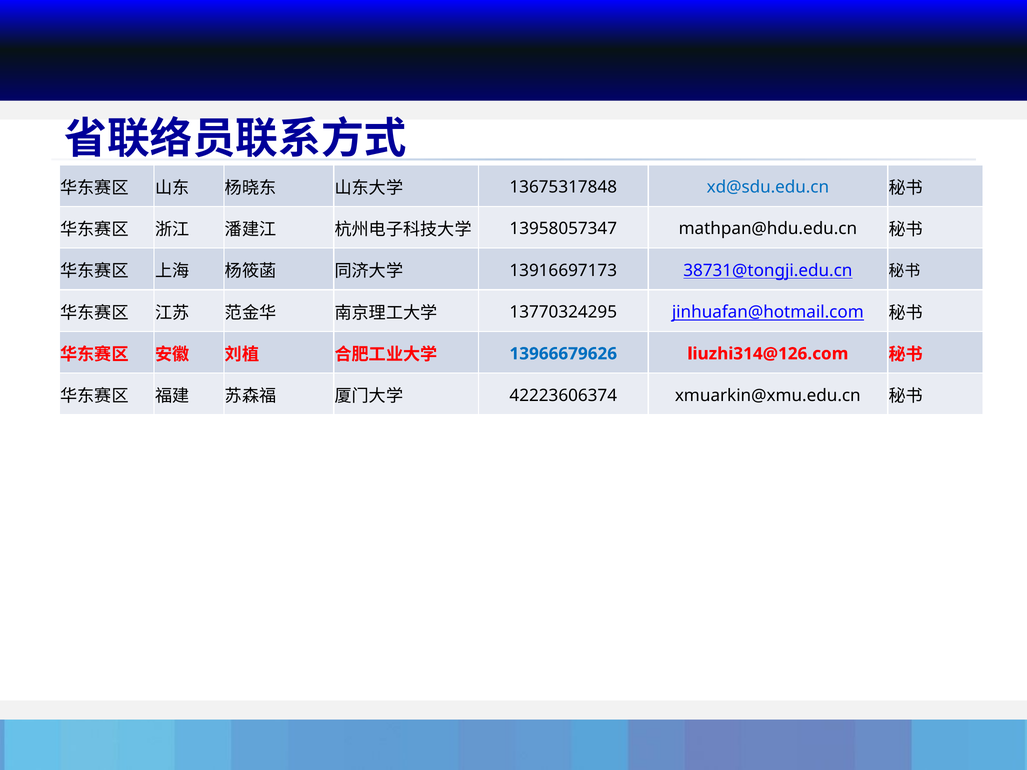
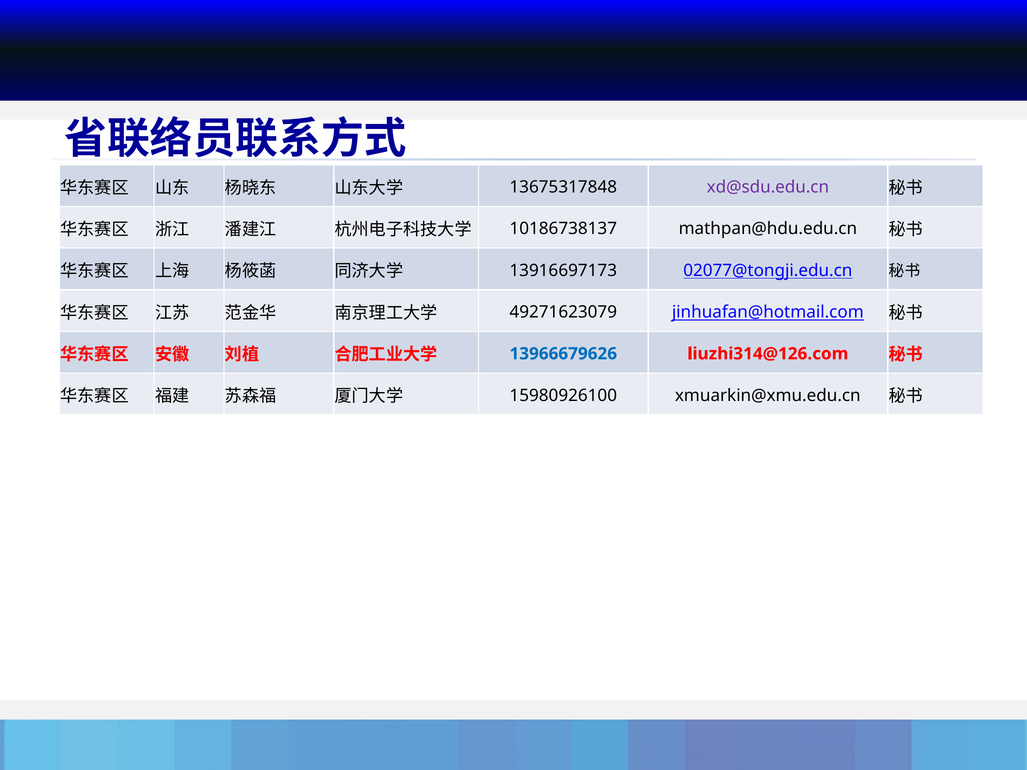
xd@sdu.edu.cn colour: blue -> purple (768, 187)
13958057347: 13958057347 -> 10186738137 (563, 229)
38731@tongji.edu.cn: 38731@tongji.edu.cn -> 02077@tongji.edu.cn (768, 271)
13770324295: 13770324295 -> 49271623079 (563, 312)
42223606374: 42223606374 -> 15980926100 (563, 395)
